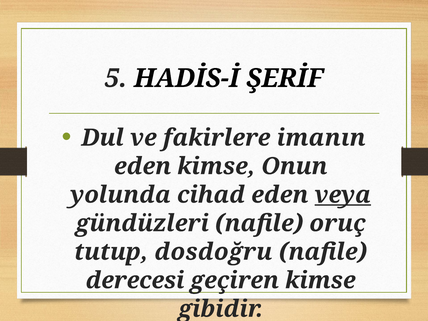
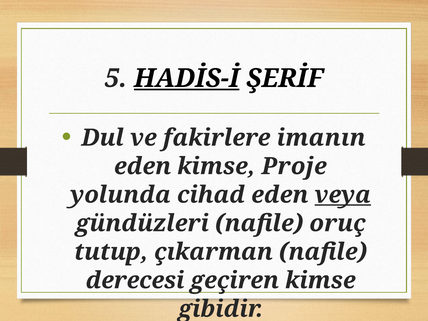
HADİS-İ underline: none -> present (187, 78)
Onun: Onun -> Proje (294, 166)
dosdoğru: dosdoğru -> çıkarman (213, 252)
